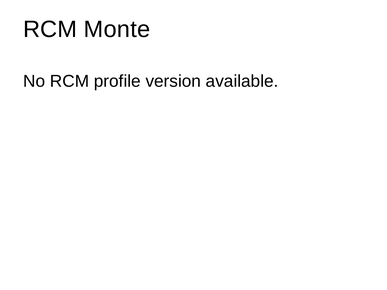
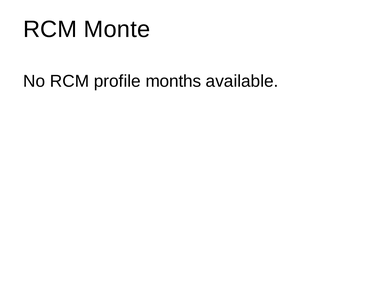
version: version -> months (173, 81)
